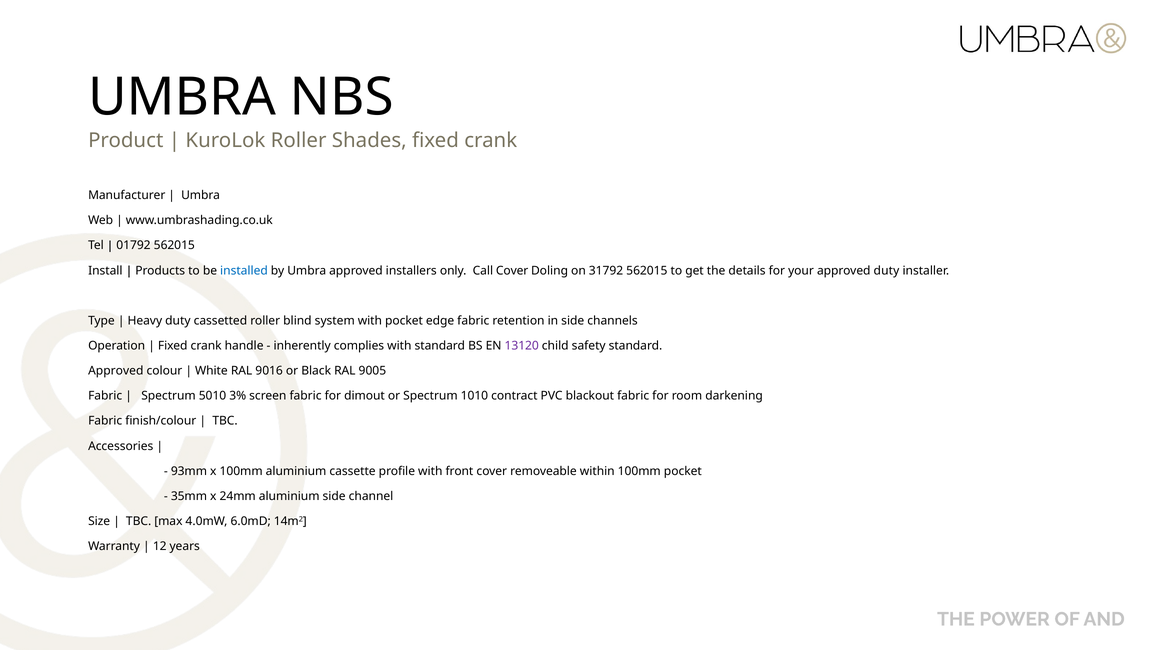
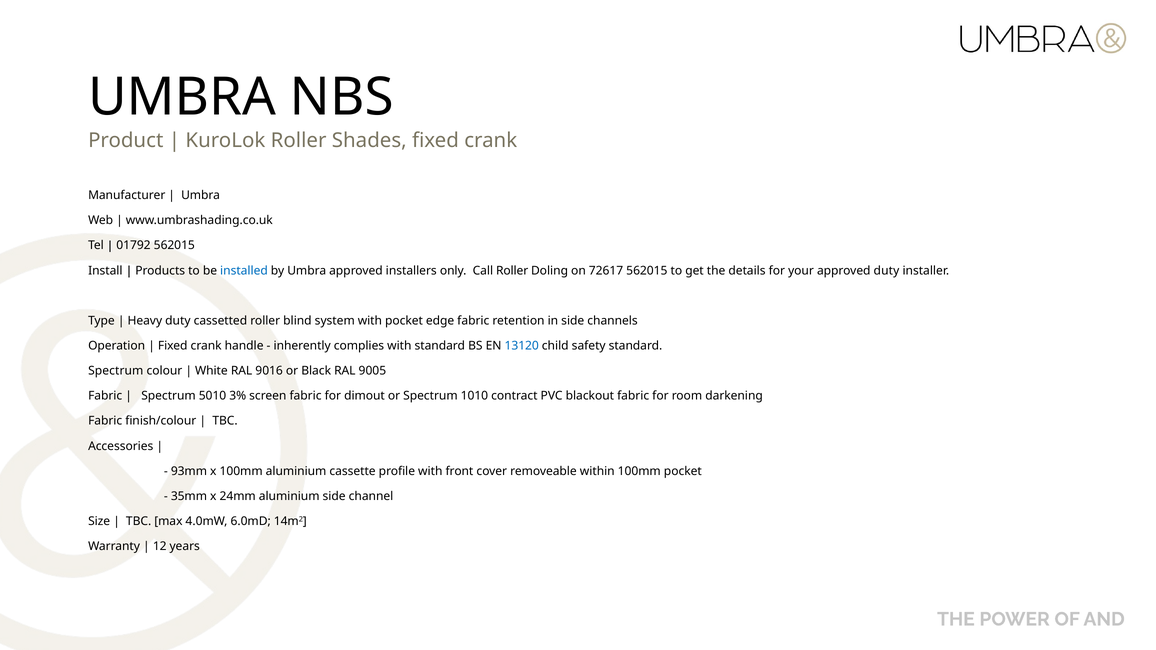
Call Cover: Cover -> Roller (512, 271)
31792: 31792 -> 72617 (606, 271)
13120 colour: purple -> blue (522, 346)
Approved: Approved -> Spectrum (116, 371)
